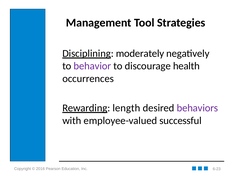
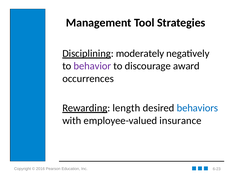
health: health -> award (186, 66)
behaviors colour: purple -> blue (197, 108)
successful: successful -> insurance (180, 121)
